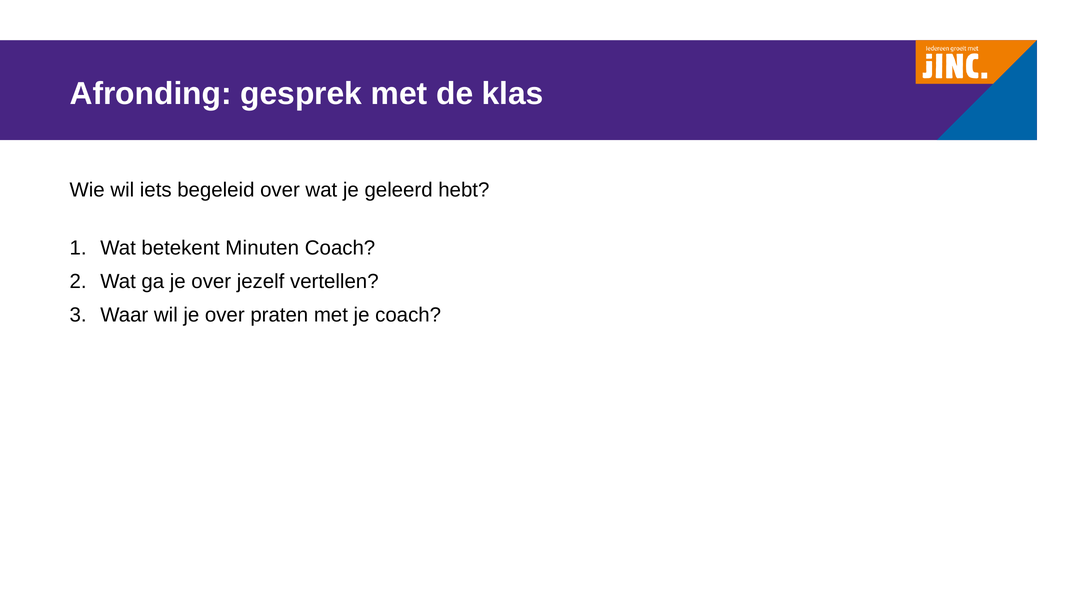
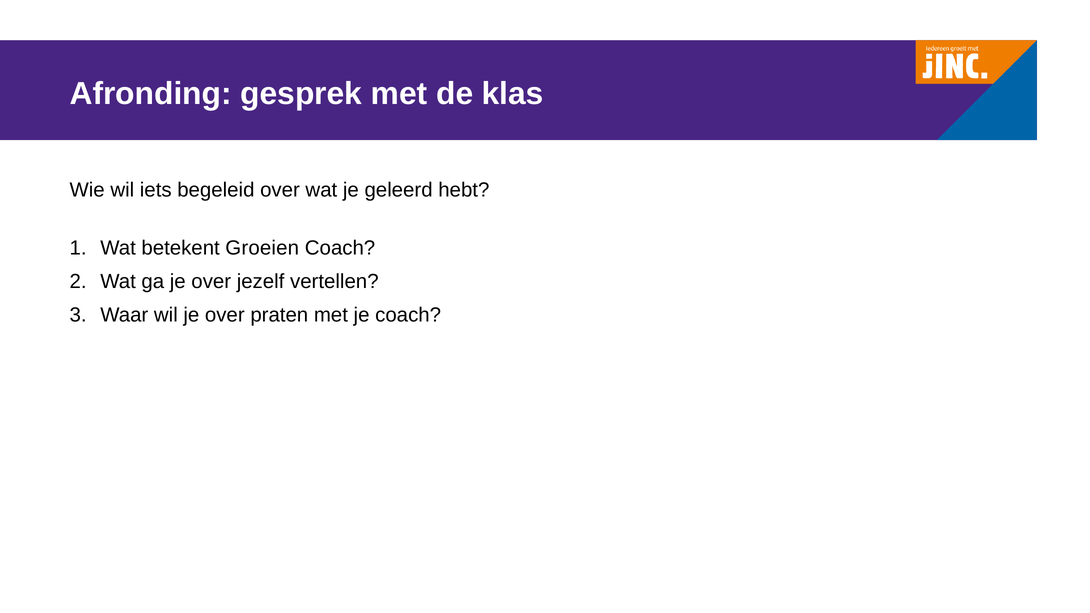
Minuten: Minuten -> Groeien (262, 248)
